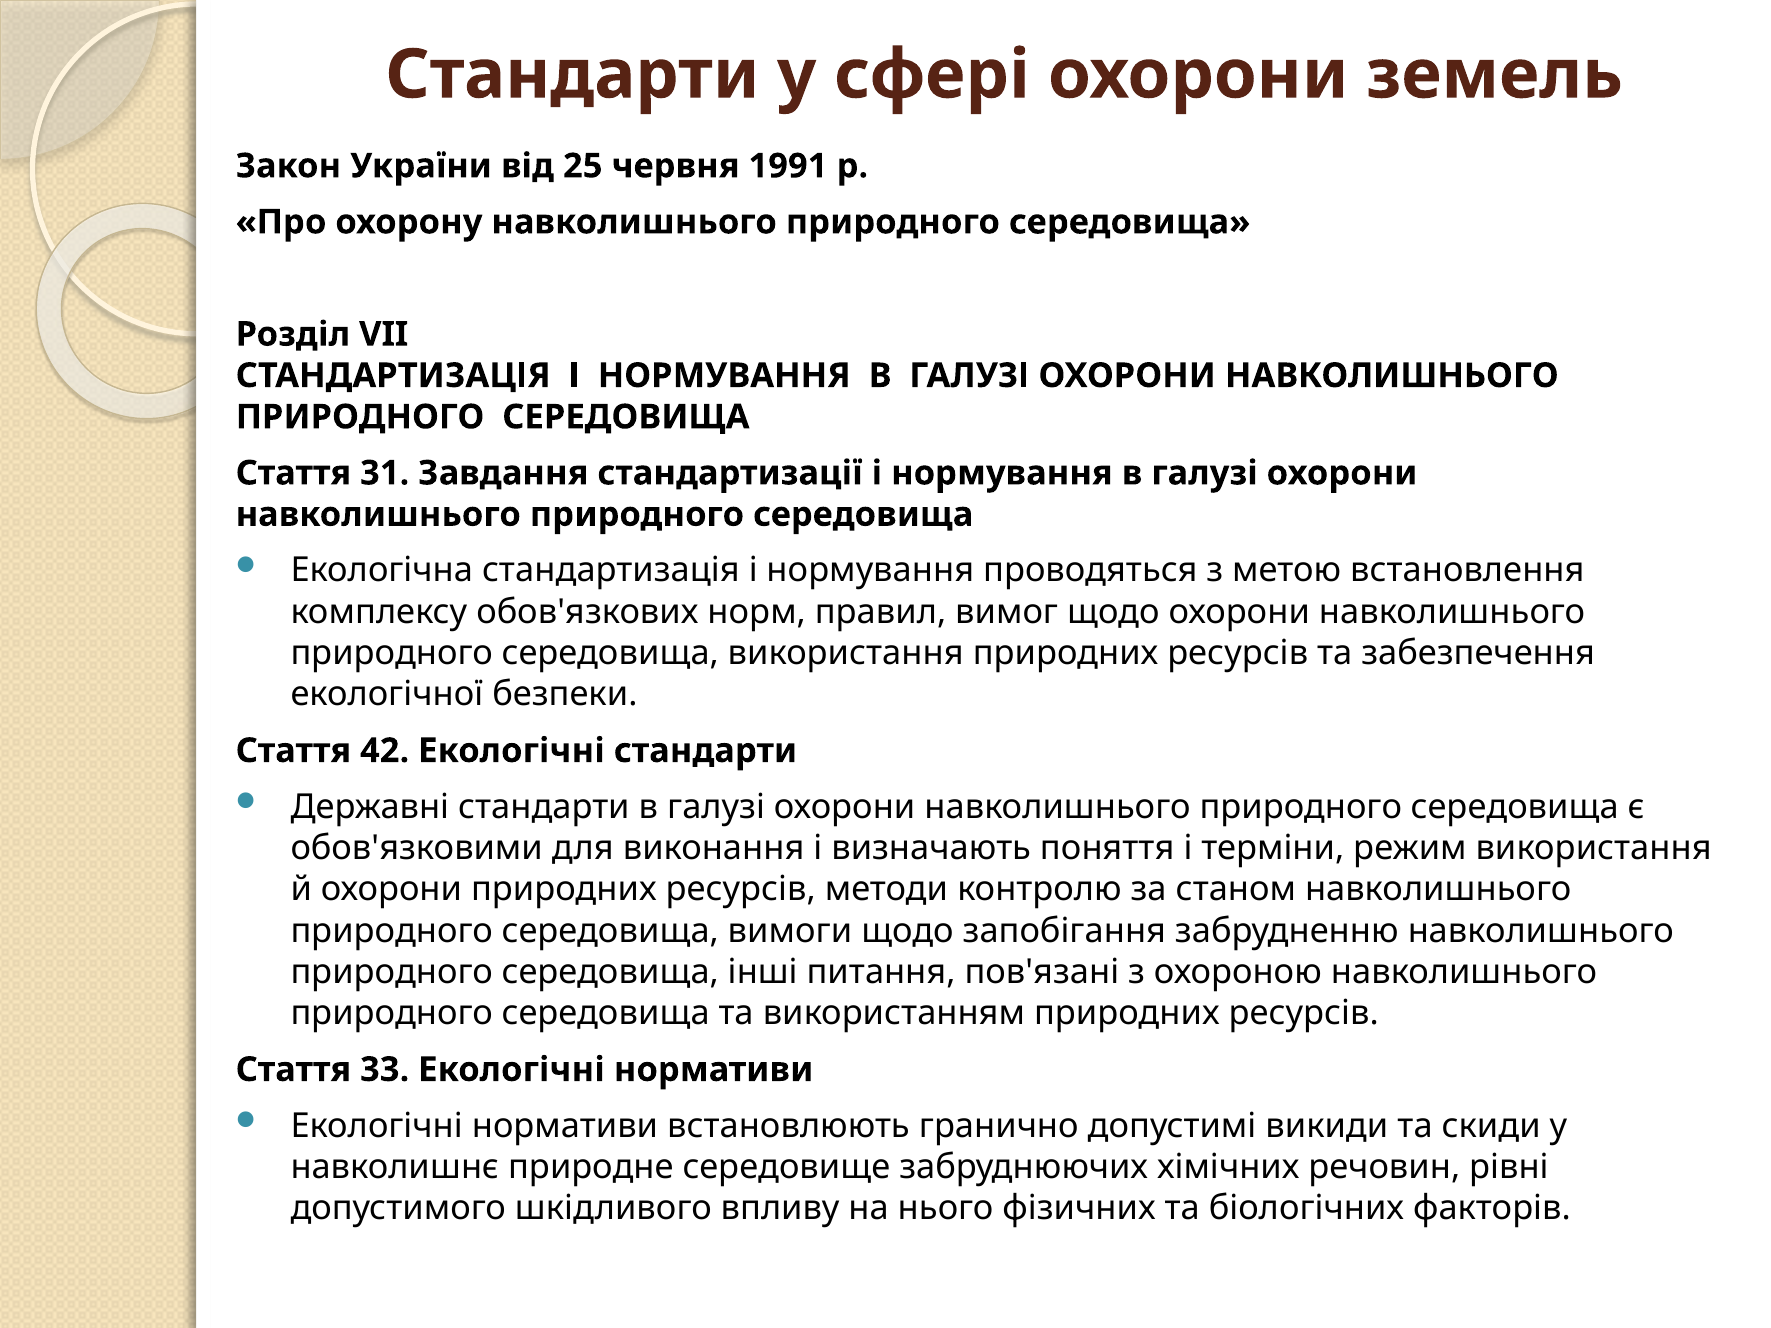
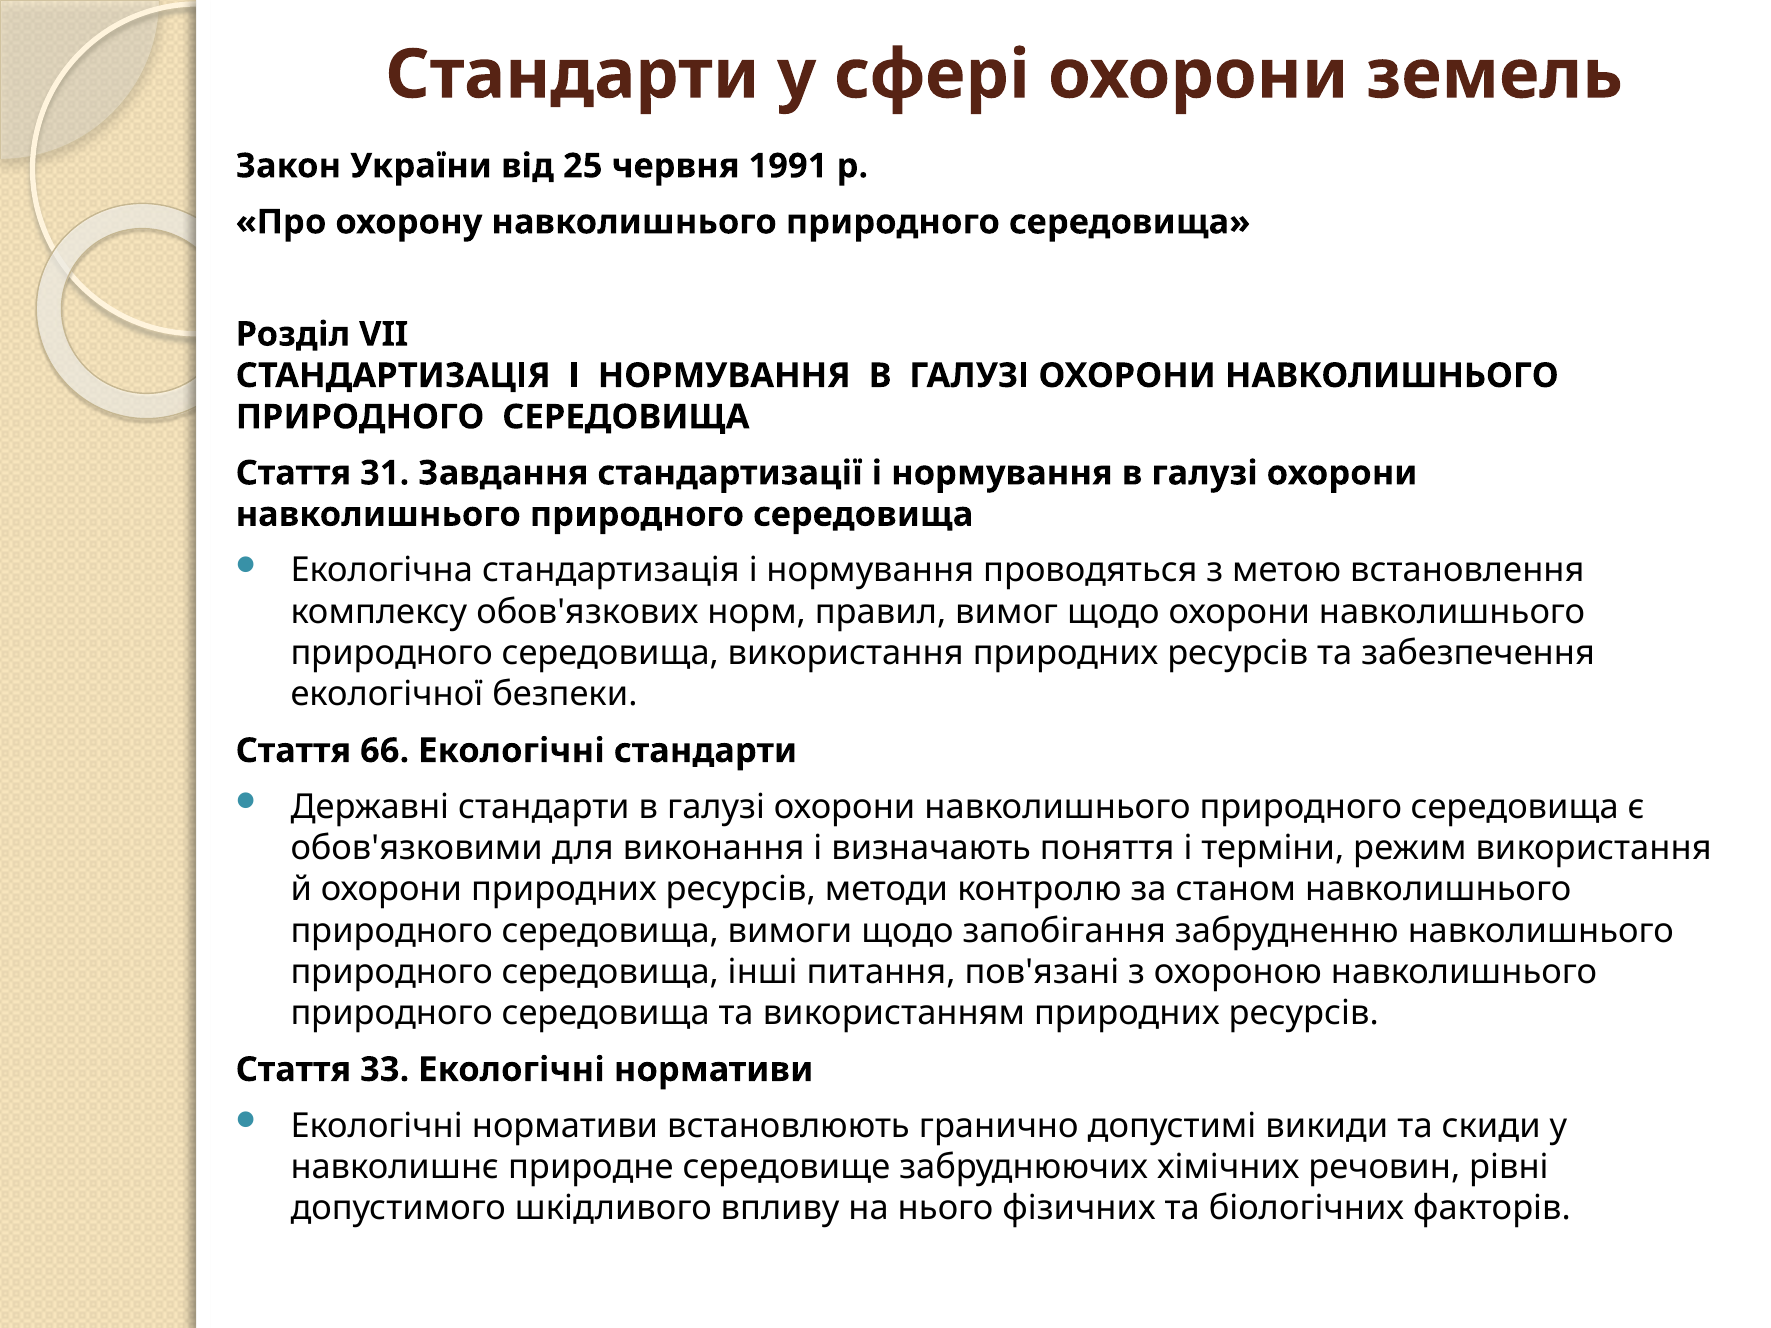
42: 42 -> 66 (385, 751)
